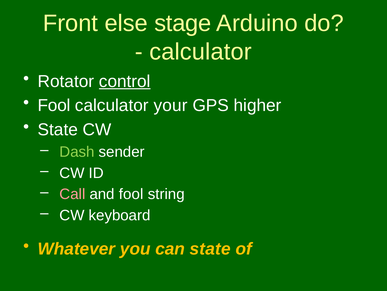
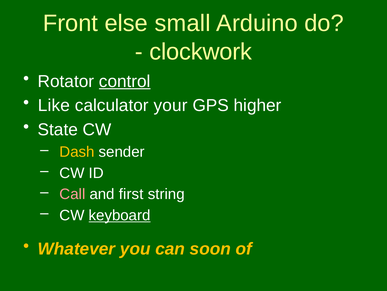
stage: stage -> small (183, 23)
calculator: calculator -> clockwork (201, 52)
Fool: Fool -> Like (54, 105)
Dash colour: light green -> yellow (77, 152)
and fool: fool -> first (131, 194)
keyboard underline: none -> present (120, 215)
can state: state -> soon (210, 248)
